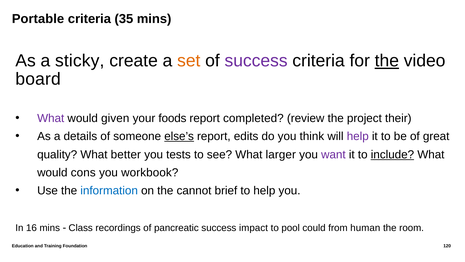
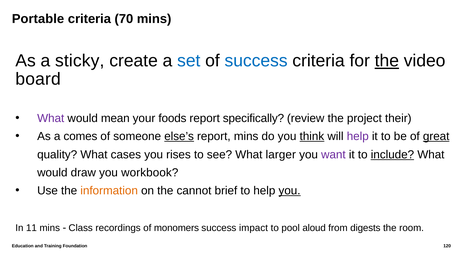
35: 35 -> 70 (124, 19)
set colour: orange -> blue (189, 61)
success colour: purple -> blue (256, 61)
given: given -> mean (115, 118)
completed: completed -> specifically (253, 118)
details: details -> comes (80, 136)
report edits: edits -> mins (246, 136)
think underline: none -> present (312, 136)
great underline: none -> present (436, 136)
better: better -> cases (126, 154)
tests: tests -> rises (178, 154)
cons: cons -> draw (83, 172)
information colour: blue -> orange (109, 190)
you underline: none -> present (290, 190)
16: 16 -> 11 (31, 228)
pancreatic: pancreatic -> monomers (176, 228)
could: could -> aloud (314, 228)
human: human -> digests (365, 228)
